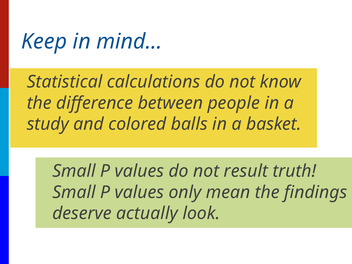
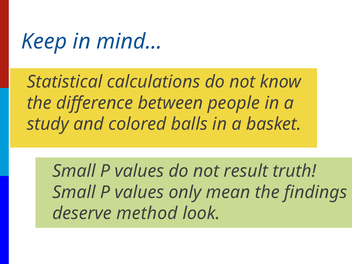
actually: actually -> method (147, 213)
